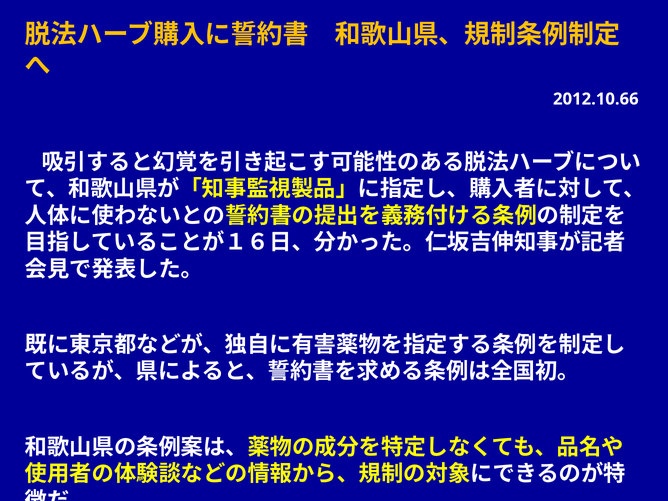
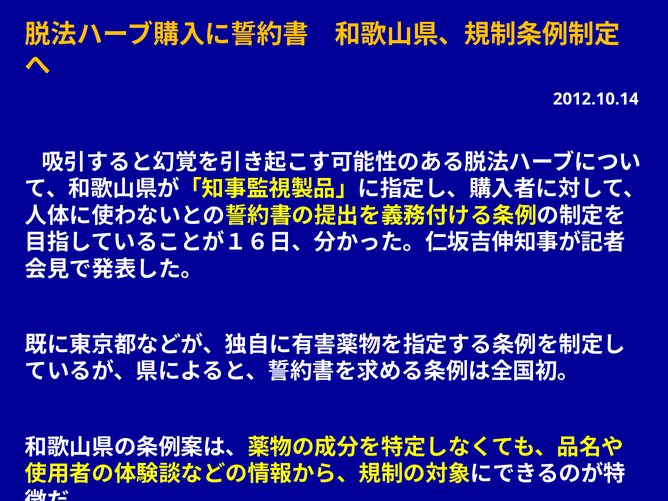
2012.10.66: 2012.10.66 -> 2012.10.14 (596, 99)
